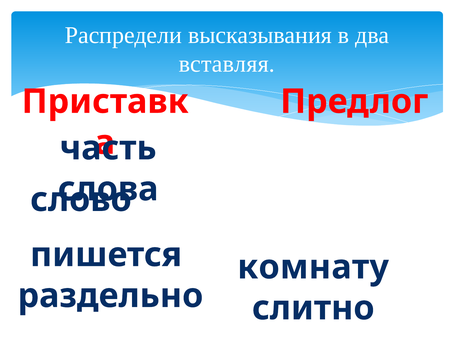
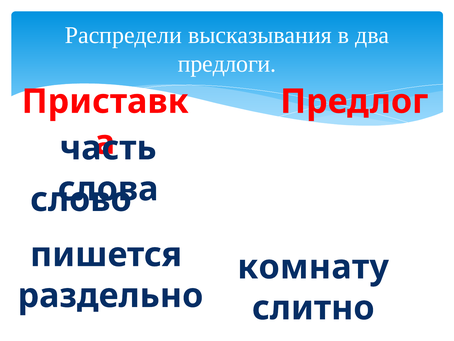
вставляя: вставляя -> предлоги (227, 64)
